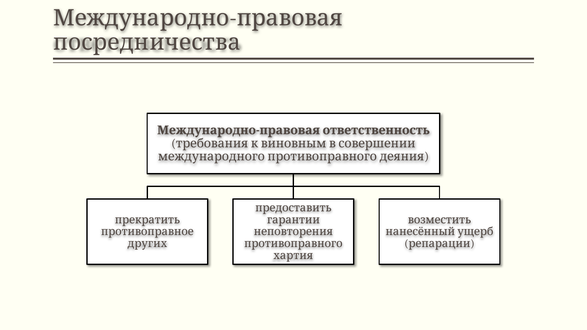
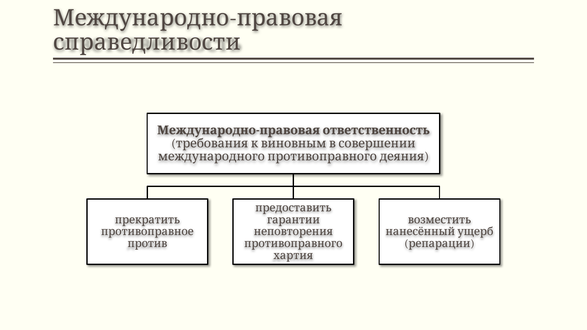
посредничества: посредничества -> справедливости (147, 42)
других: других -> против (147, 244)
